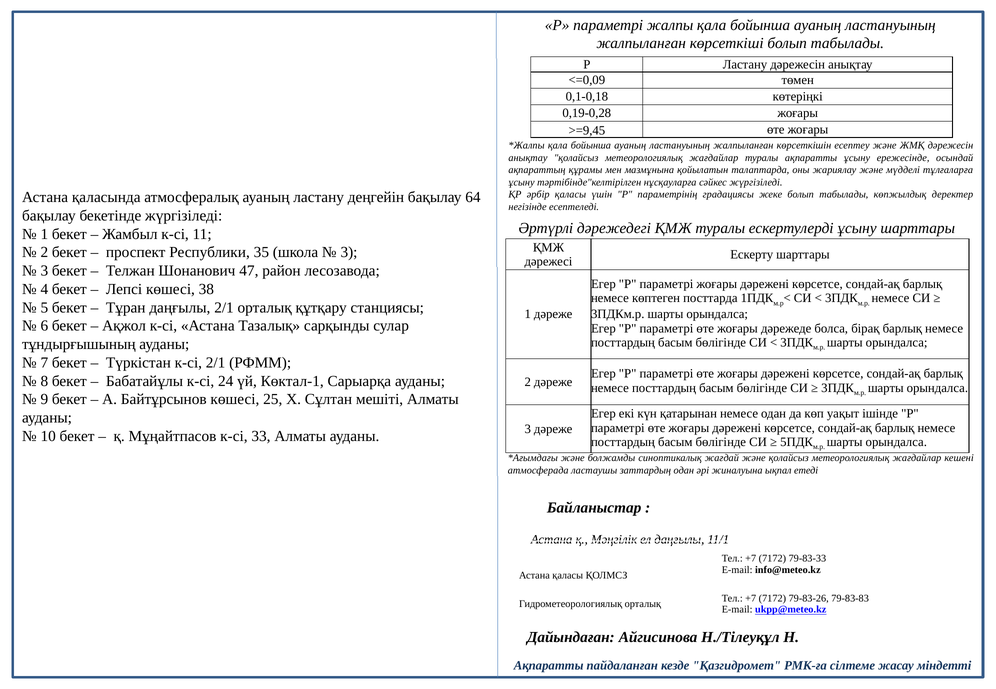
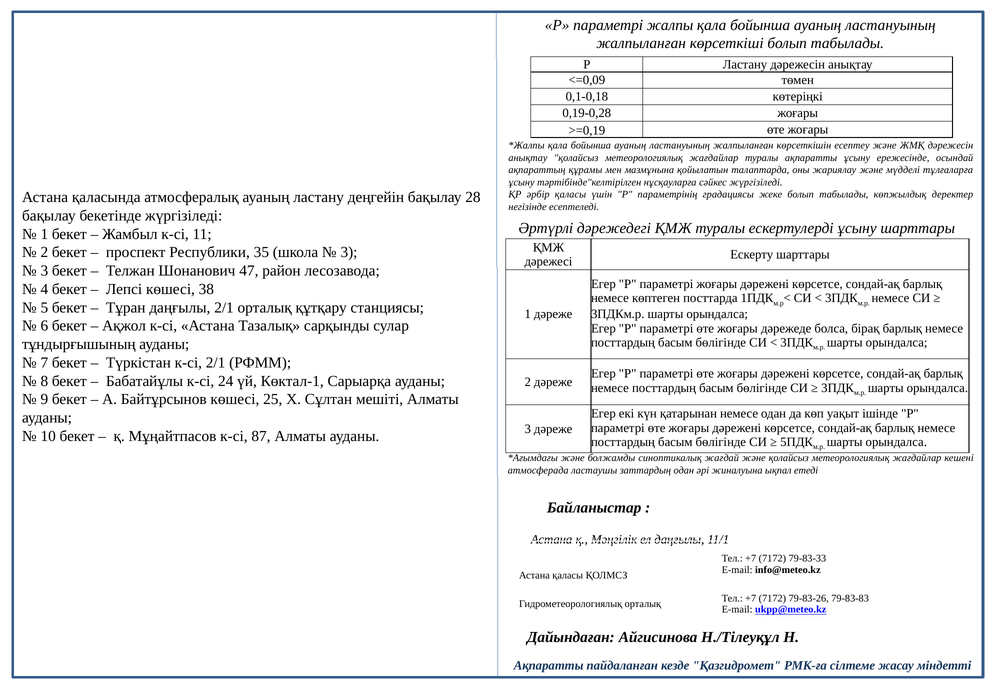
>=9,45: >=9,45 -> >=0,19 (587, 131)
64: 64 -> 28 (473, 197)
33: 33 -> 87 (261, 436)
